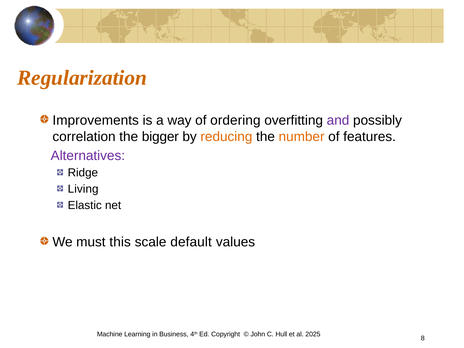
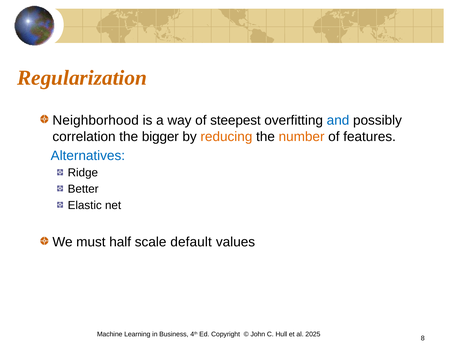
Improvements: Improvements -> Neighborhood (96, 120)
ordering: ordering -> steepest (235, 120)
and colour: purple -> blue (338, 120)
Alternatives colour: purple -> blue (88, 156)
Living: Living -> Better (83, 189)
this: this -> half (120, 242)
